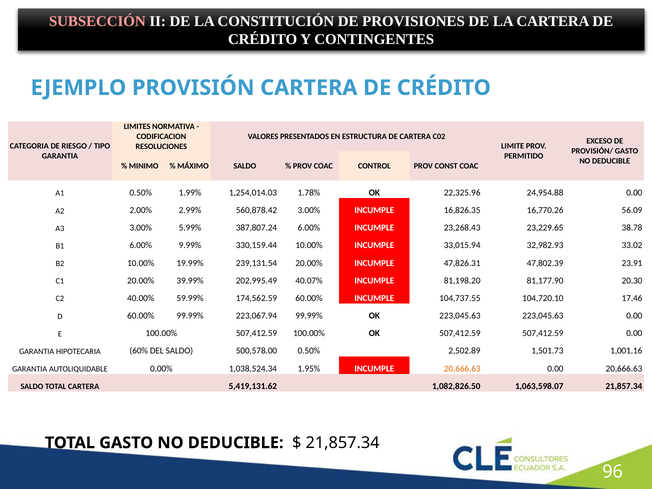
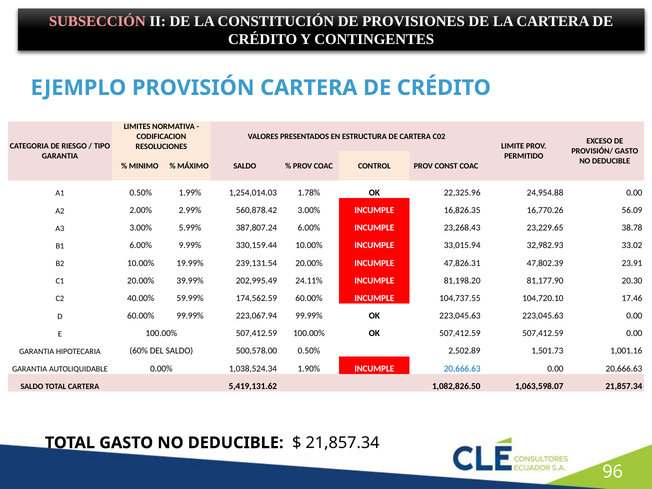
40.07%: 40.07% -> 24.11% (309, 281)
1.95%: 1.95% -> 1.90% (309, 369)
20,666.63 colour: orange -> blue (462, 369)
